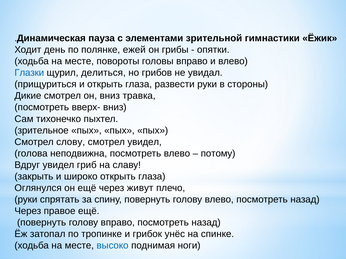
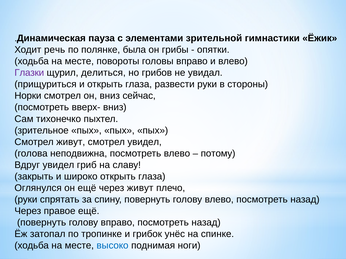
день: день -> речь (55, 50)
ежей: ежей -> была (134, 50)
Глазки colour: blue -> purple (29, 73)
Дикие: Дикие -> Норки (28, 96)
травка: травка -> сейчас (139, 96)
Смотрел слову: слову -> живут (71, 142)
